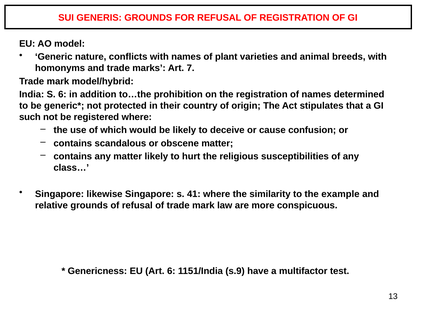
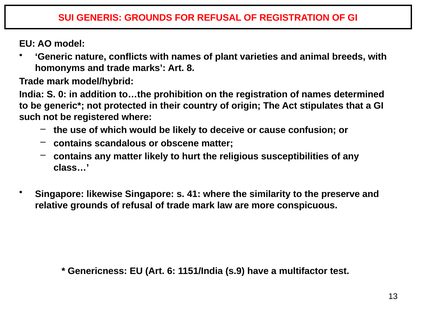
7: 7 -> 8 (191, 68)
S 6: 6 -> 0 (62, 95)
example: example -> preserve (341, 194)
